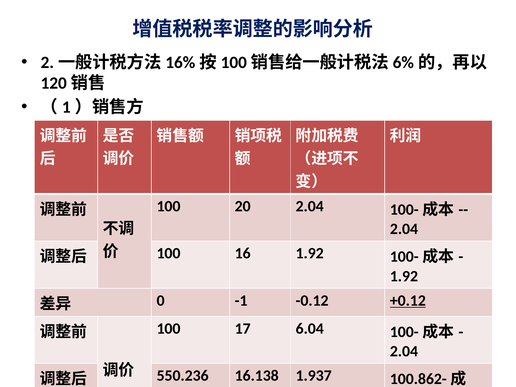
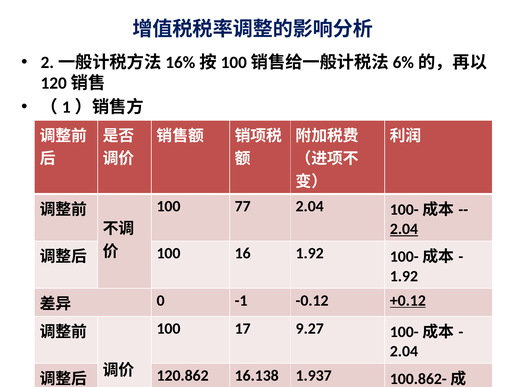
20: 20 -> 77 (243, 206)
2.04 underline: none -> present (404, 229)
6.04: 6.04 -> 9.27 (310, 329)
550.236: 550.236 -> 120.862 (183, 376)
